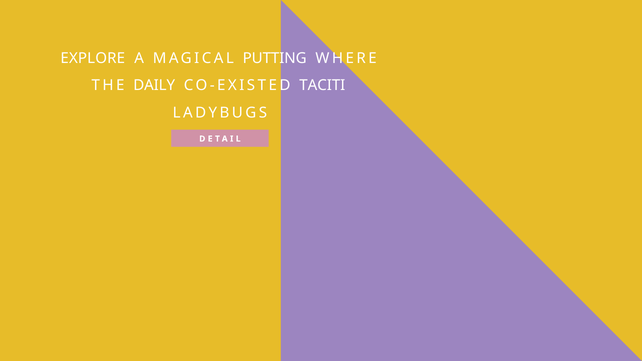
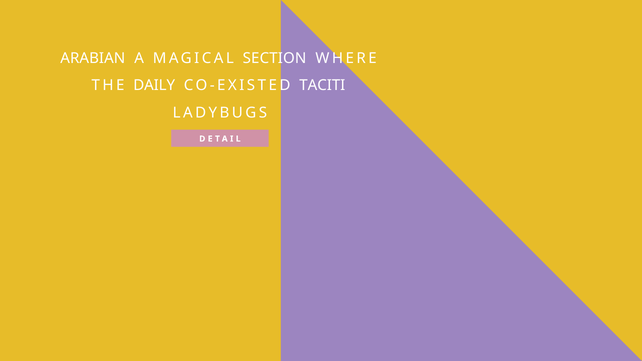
EXPLORE: EXPLORE -> ARABIAN (93, 58)
PUTTING: PUTTING -> SECTION (275, 58)
